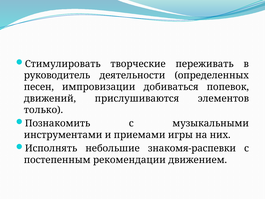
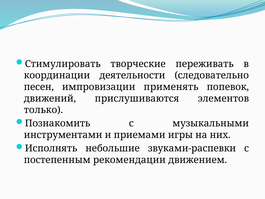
руководитель: руководитель -> координации (57, 75)
определенных: определенных -> следовательно (212, 75)
добиваться: добиваться -> применять (171, 87)
знакомя-распевки: знакомя-распевки -> звуками-распевки (192, 148)
